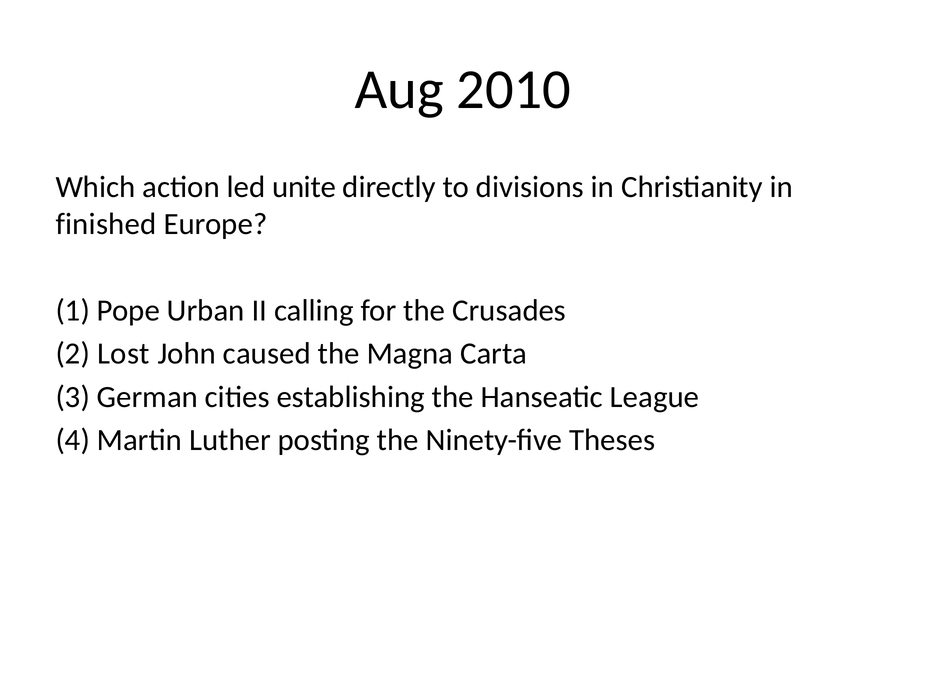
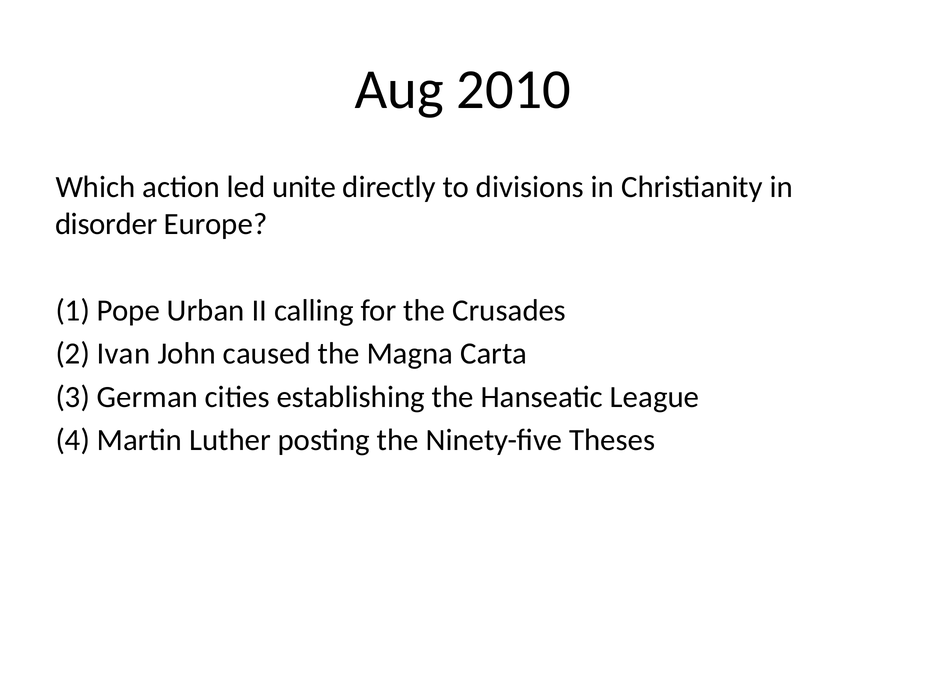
finished: finished -> disorder (106, 224)
Lost: Lost -> Ivan (123, 354)
